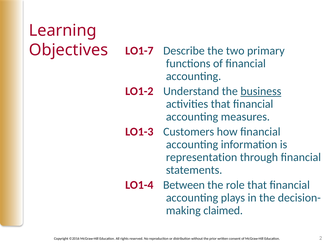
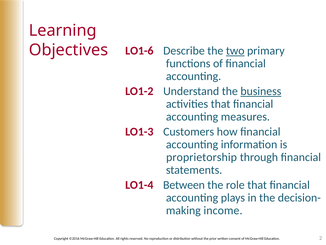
LO1-7: LO1-7 -> LO1-6 (139, 51)
two underline: none -> present (235, 51)
representation: representation -> proprietorship (202, 157)
claimed: claimed -> income (223, 210)
